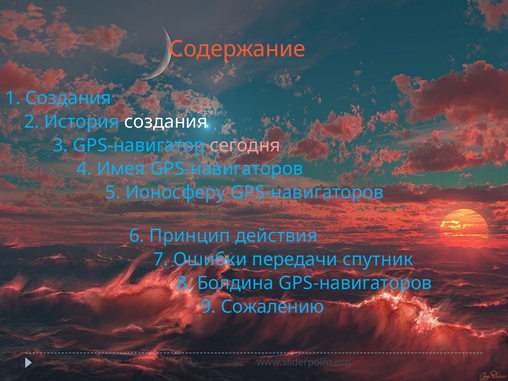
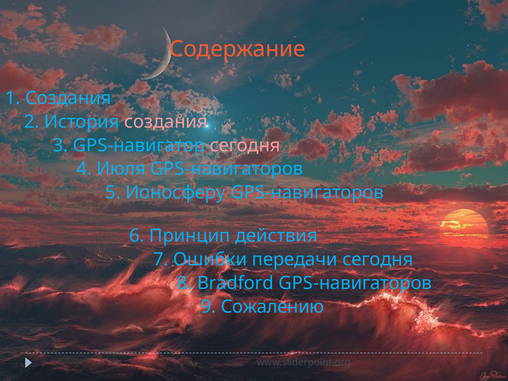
создания colour: white -> pink (166, 122)
Имея: Имея -> Июля (121, 169)
передачи спутник: спутник -> сегодня (378, 260)
Болдина: Болдина -> Bradford (235, 283)
